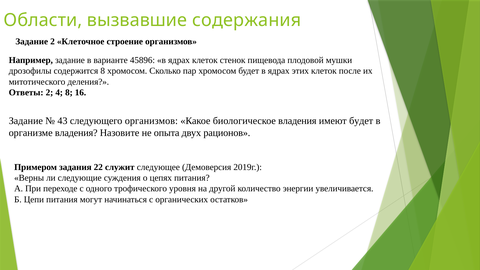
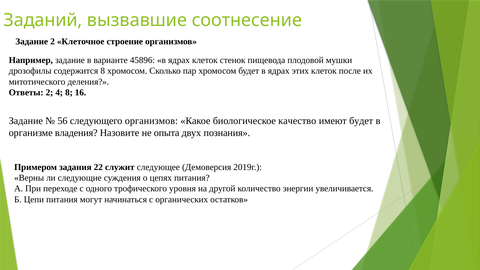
Области: Области -> Заданий (43, 20)
содержания: содержания -> соотнесение (247, 20)
43: 43 -> 56 (62, 121)
биологическое владения: владения -> качество (297, 121)
рационов: рационов -> познания (227, 133)
